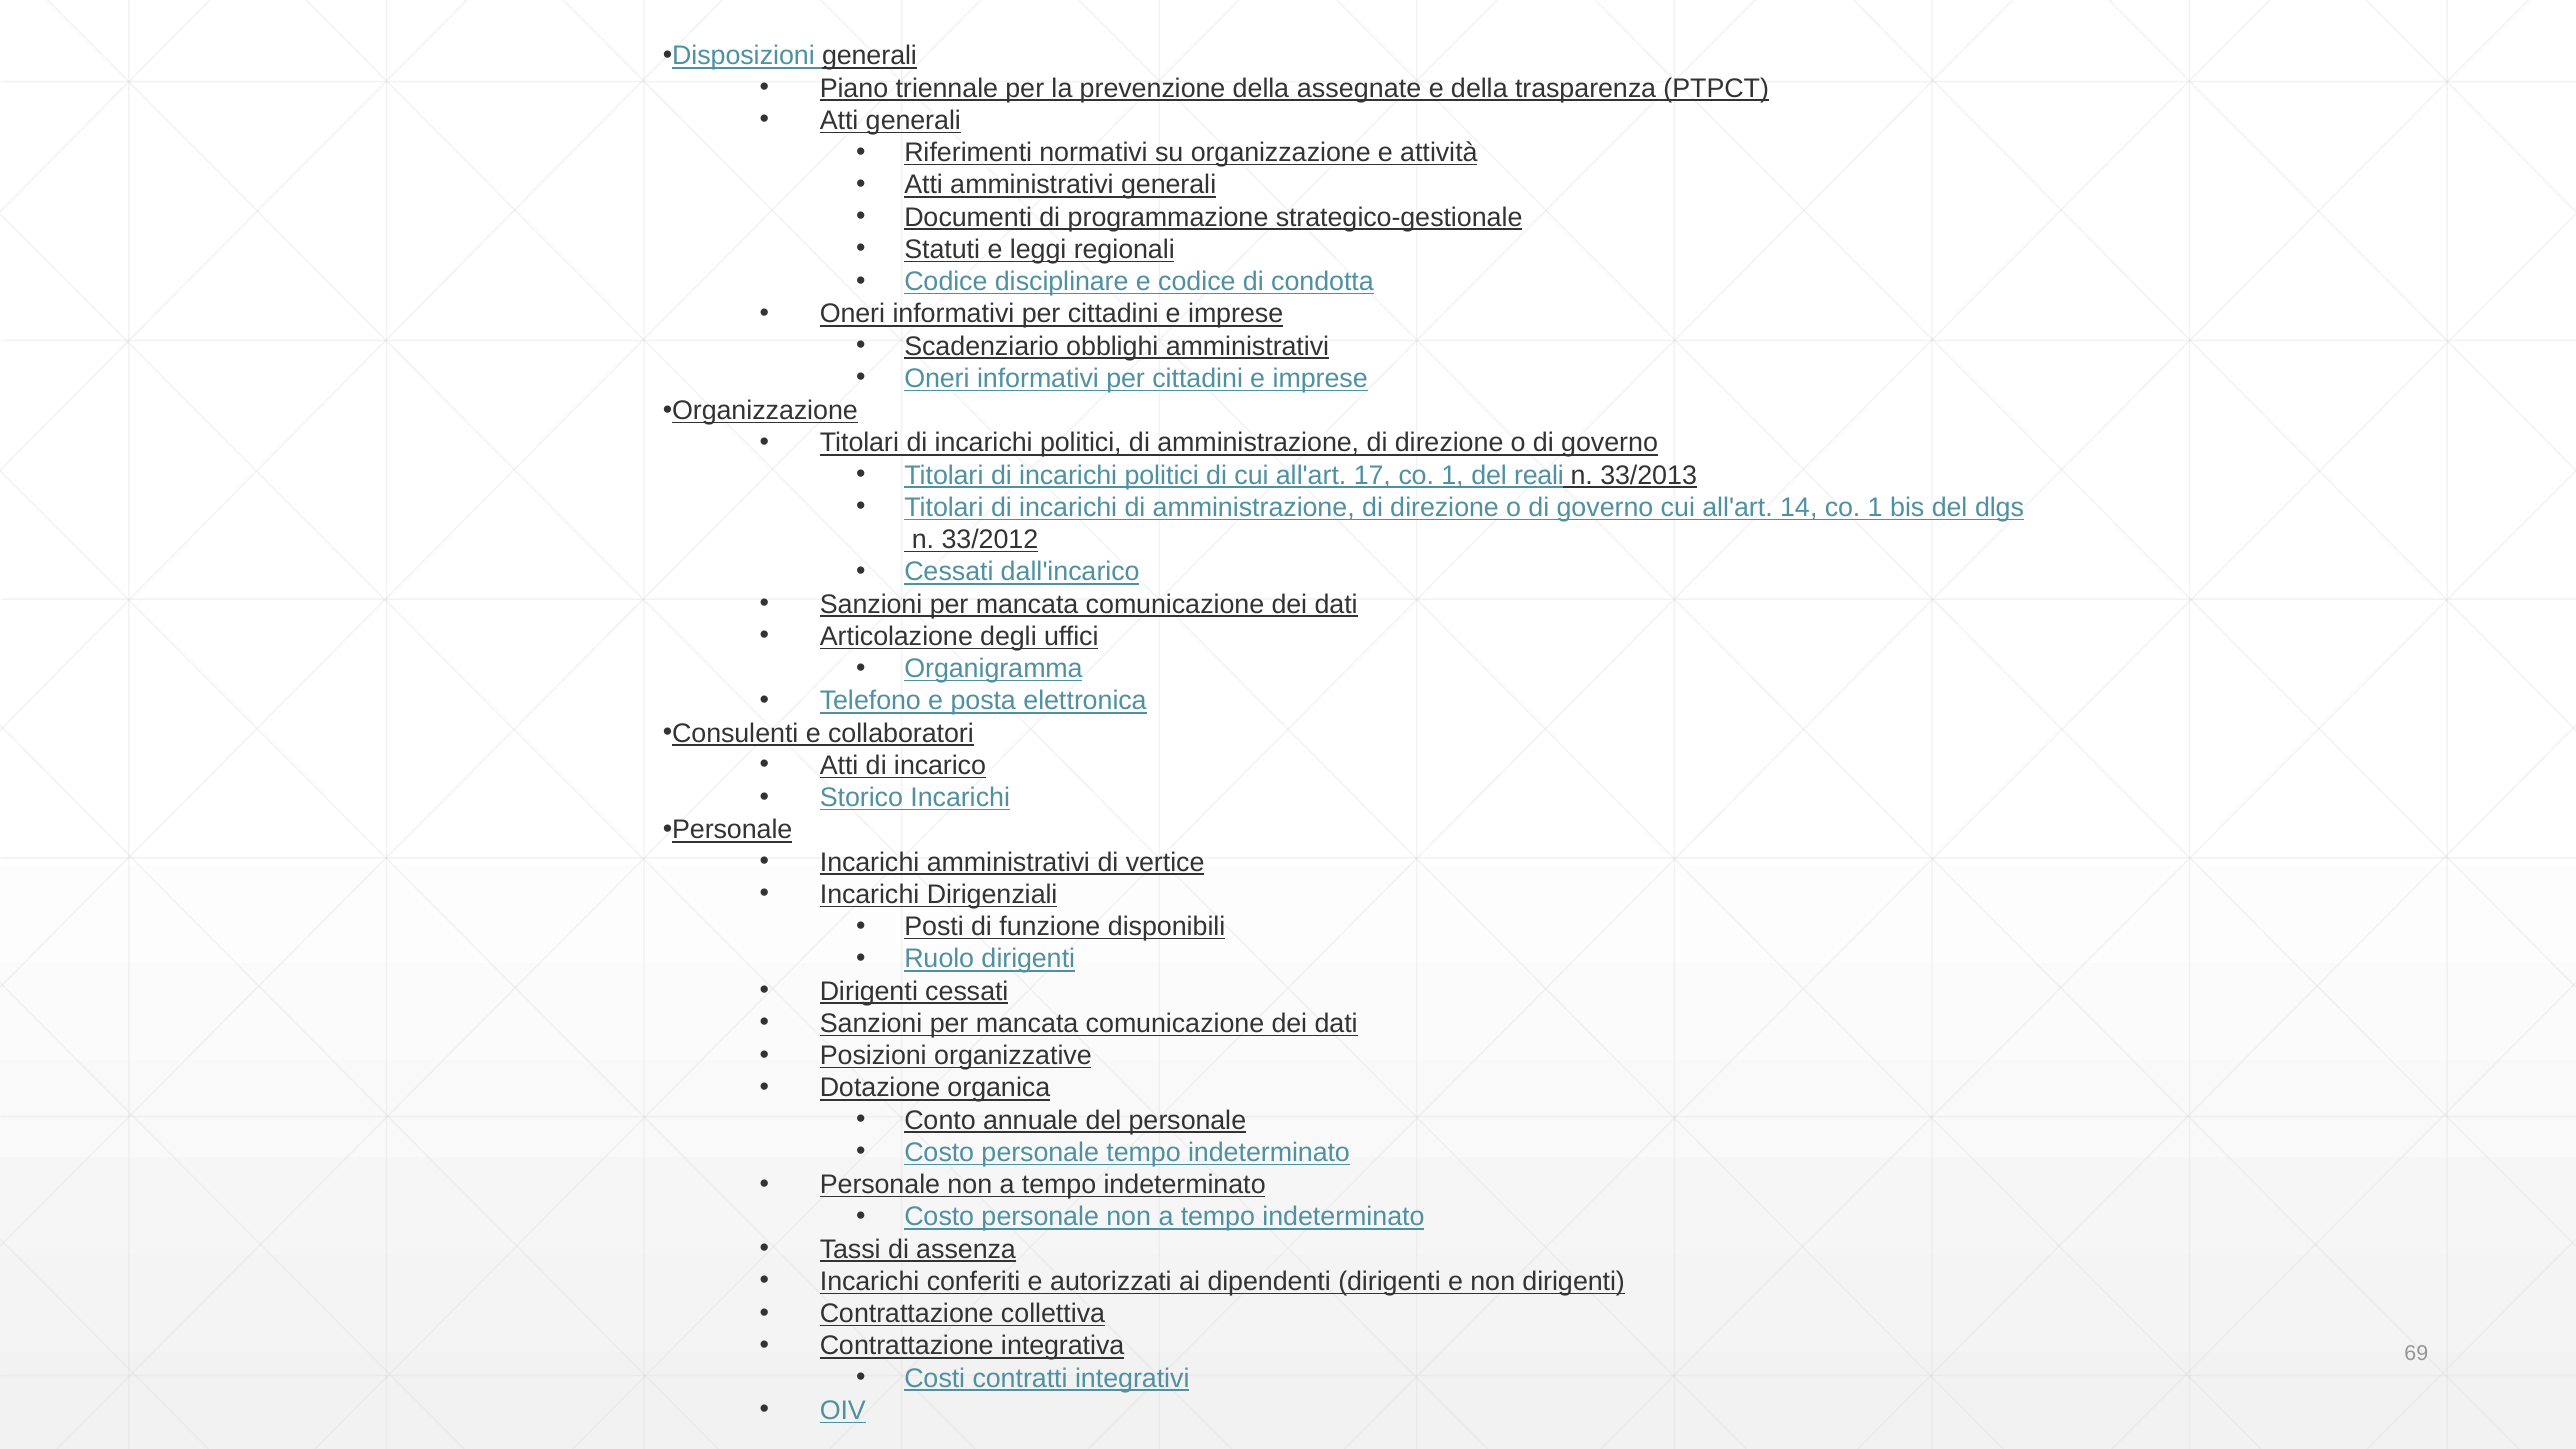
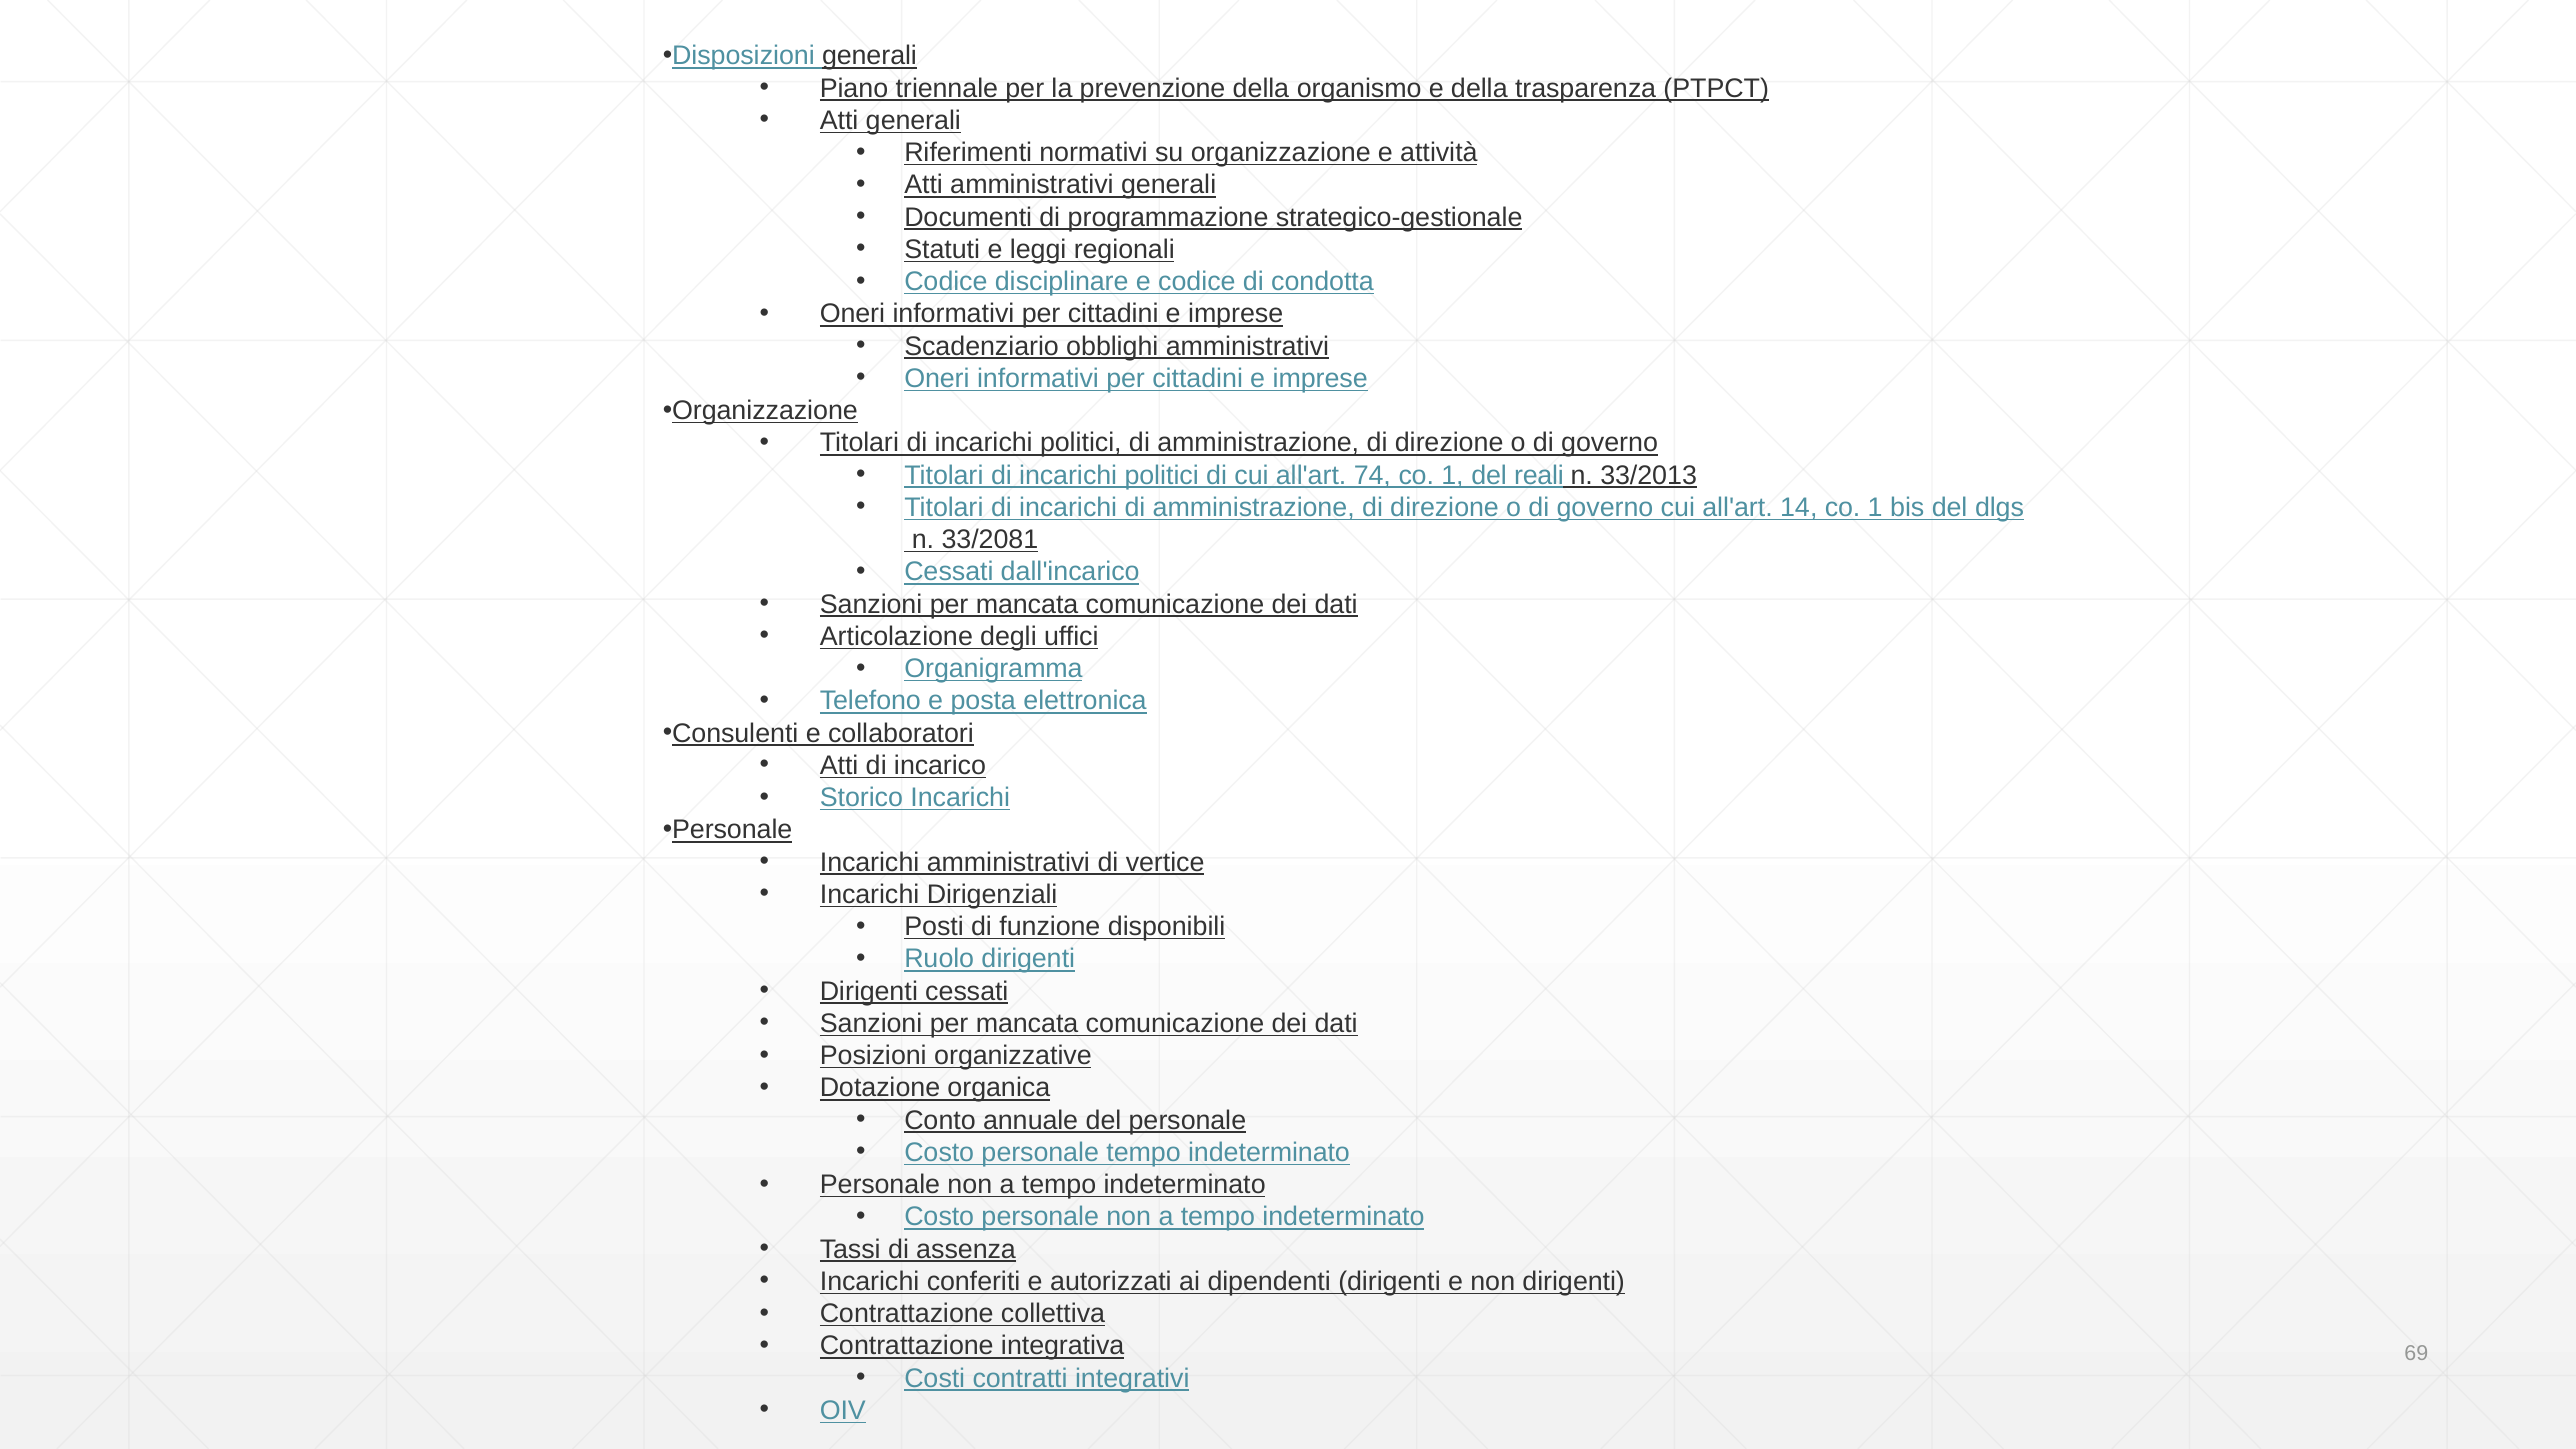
assegnate: assegnate -> organismo (1359, 88)
17: 17 -> 74 (1372, 475)
33/2012: 33/2012 -> 33/2081 (990, 540)
